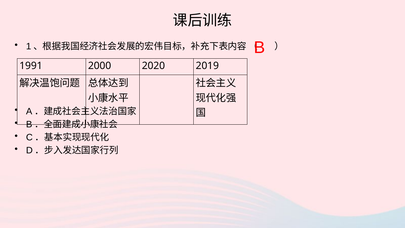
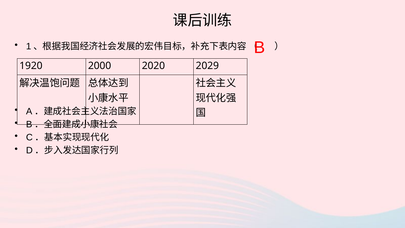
1991: 1991 -> 1920 (31, 66)
2019: 2019 -> 2029 (207, 66)
